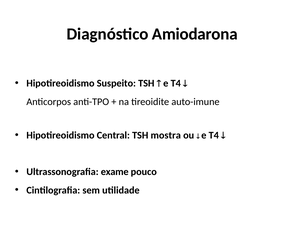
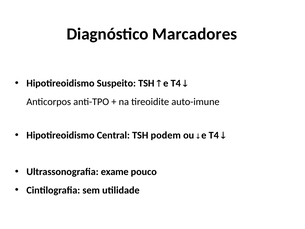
Amiodarona: Amiodarona -> Marcadores (195, 34)
mostra: mostra -> podem (166, 135)
